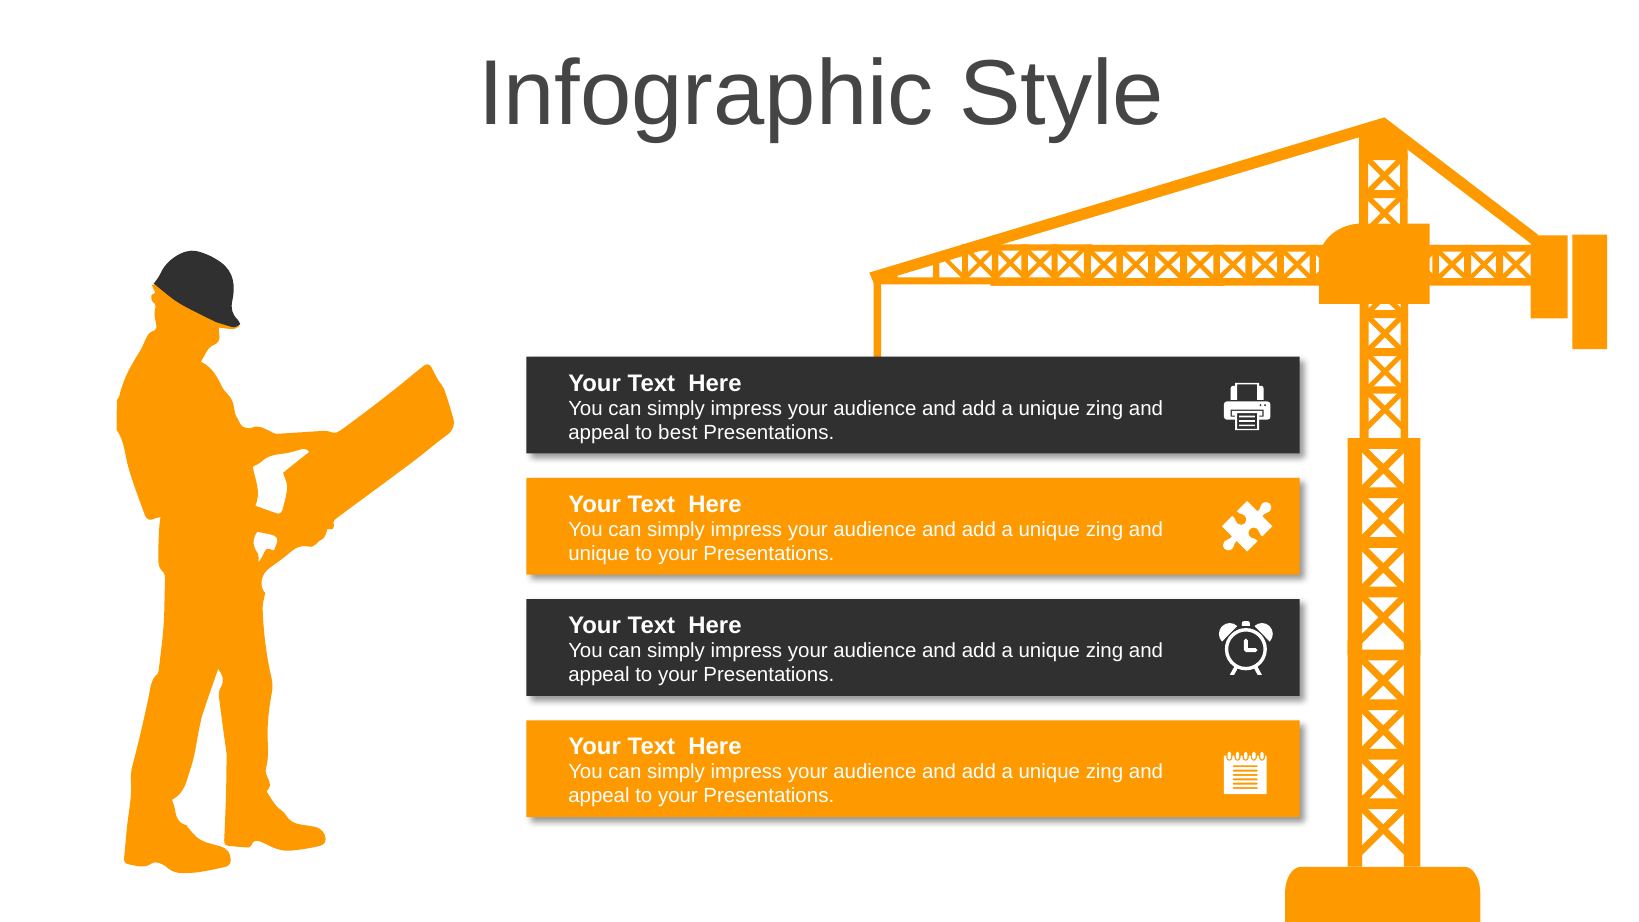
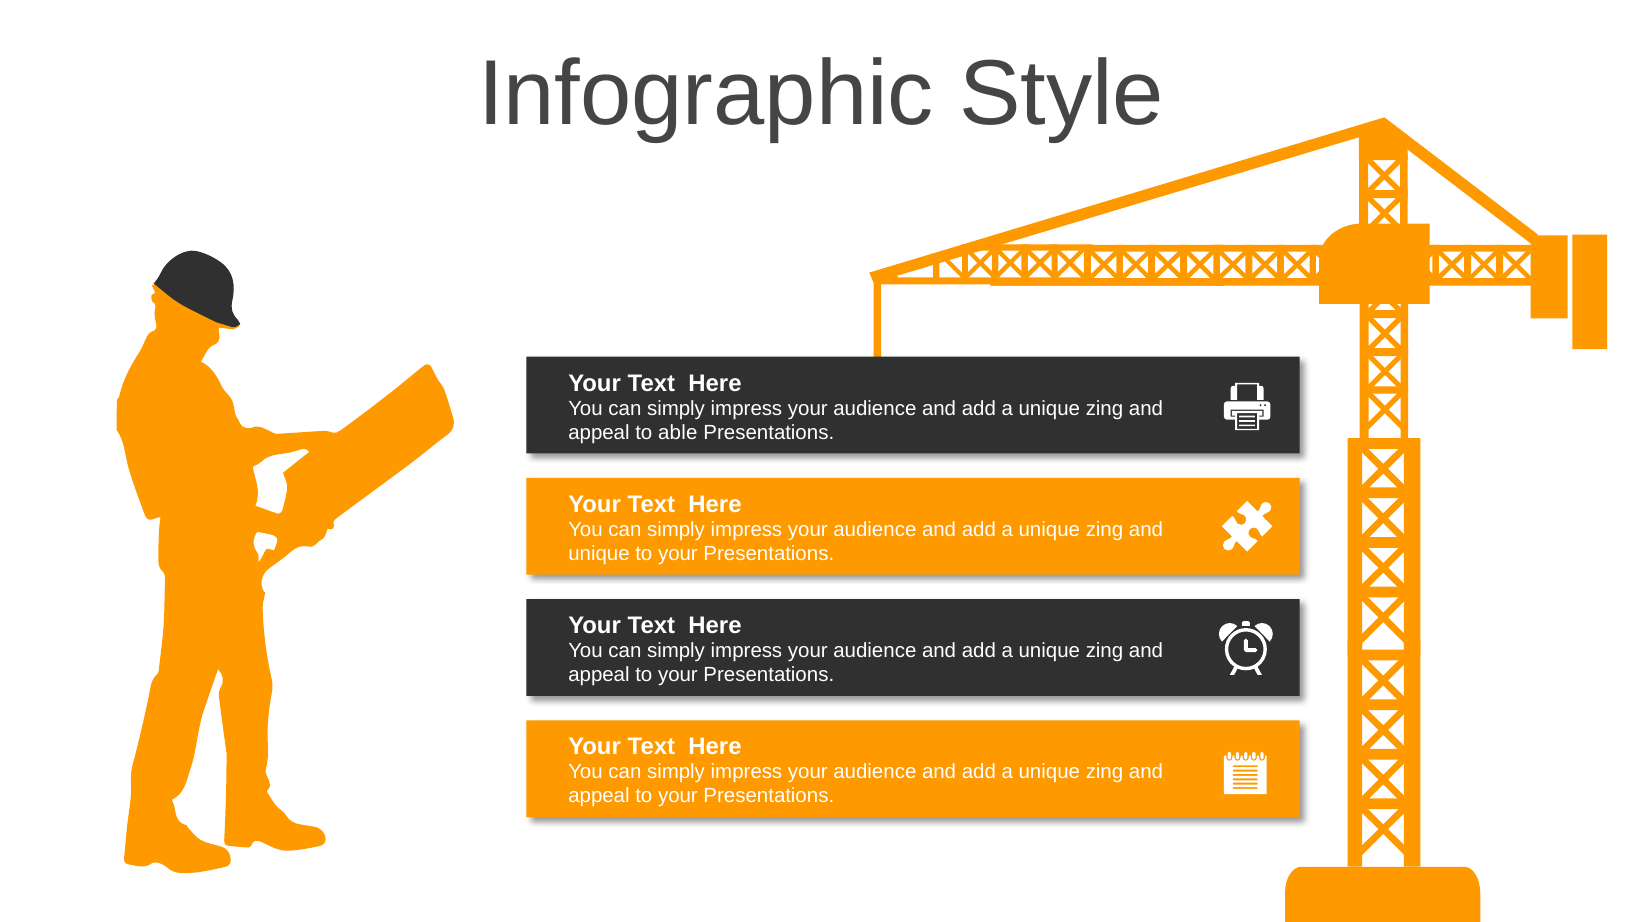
best: best -> able (678, 433)
